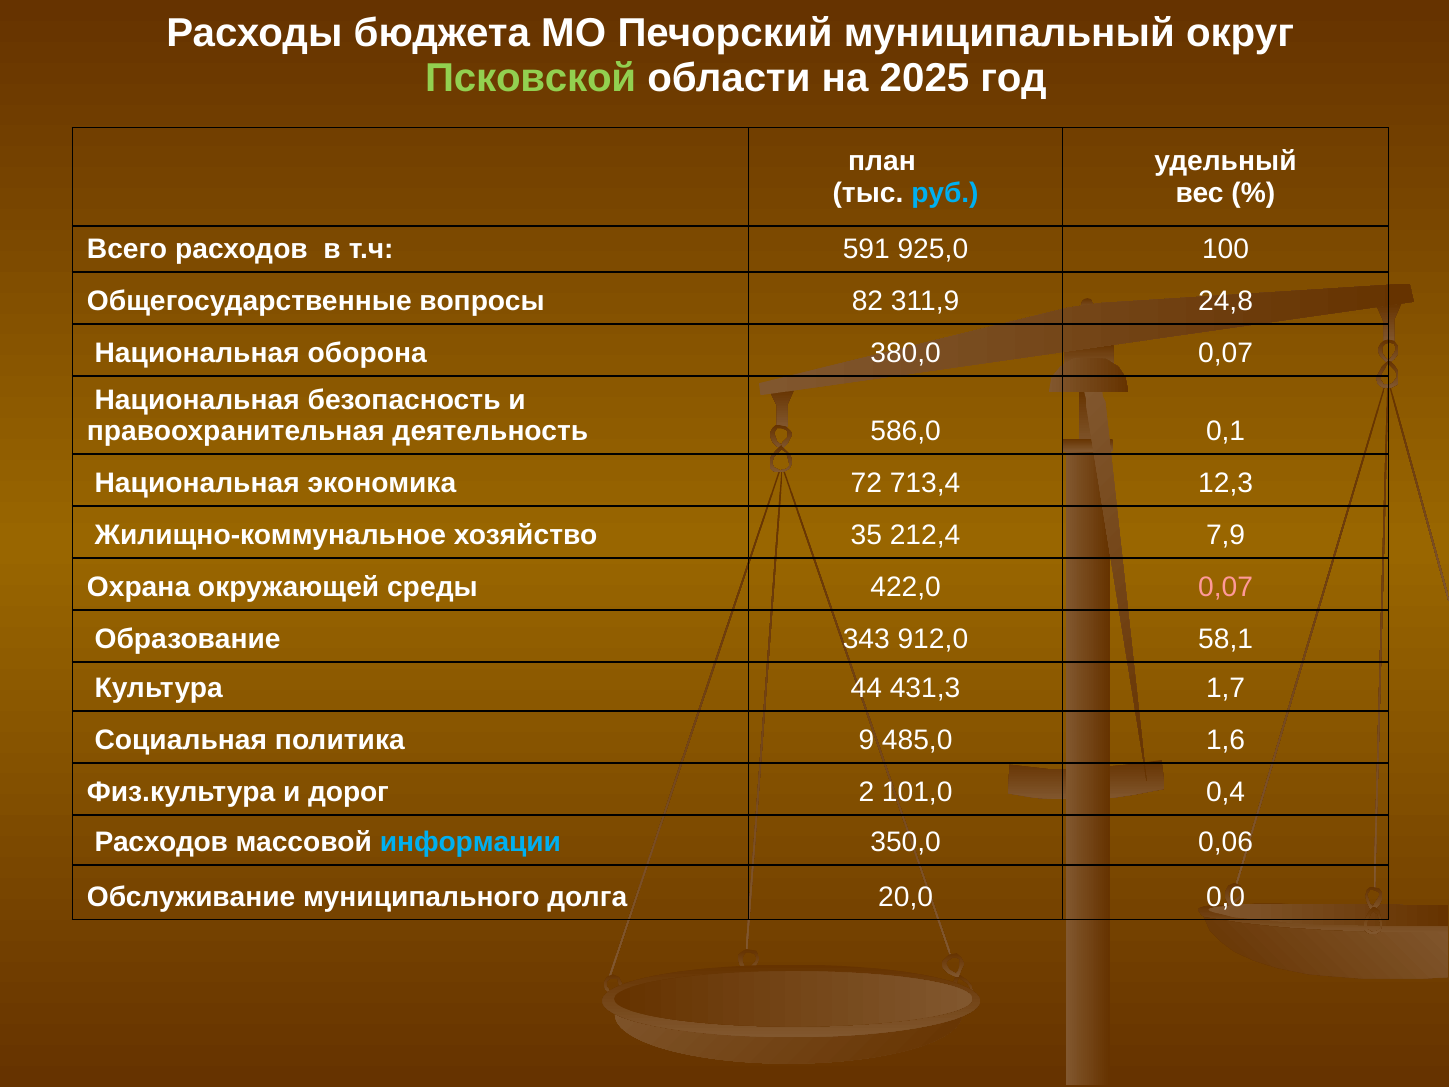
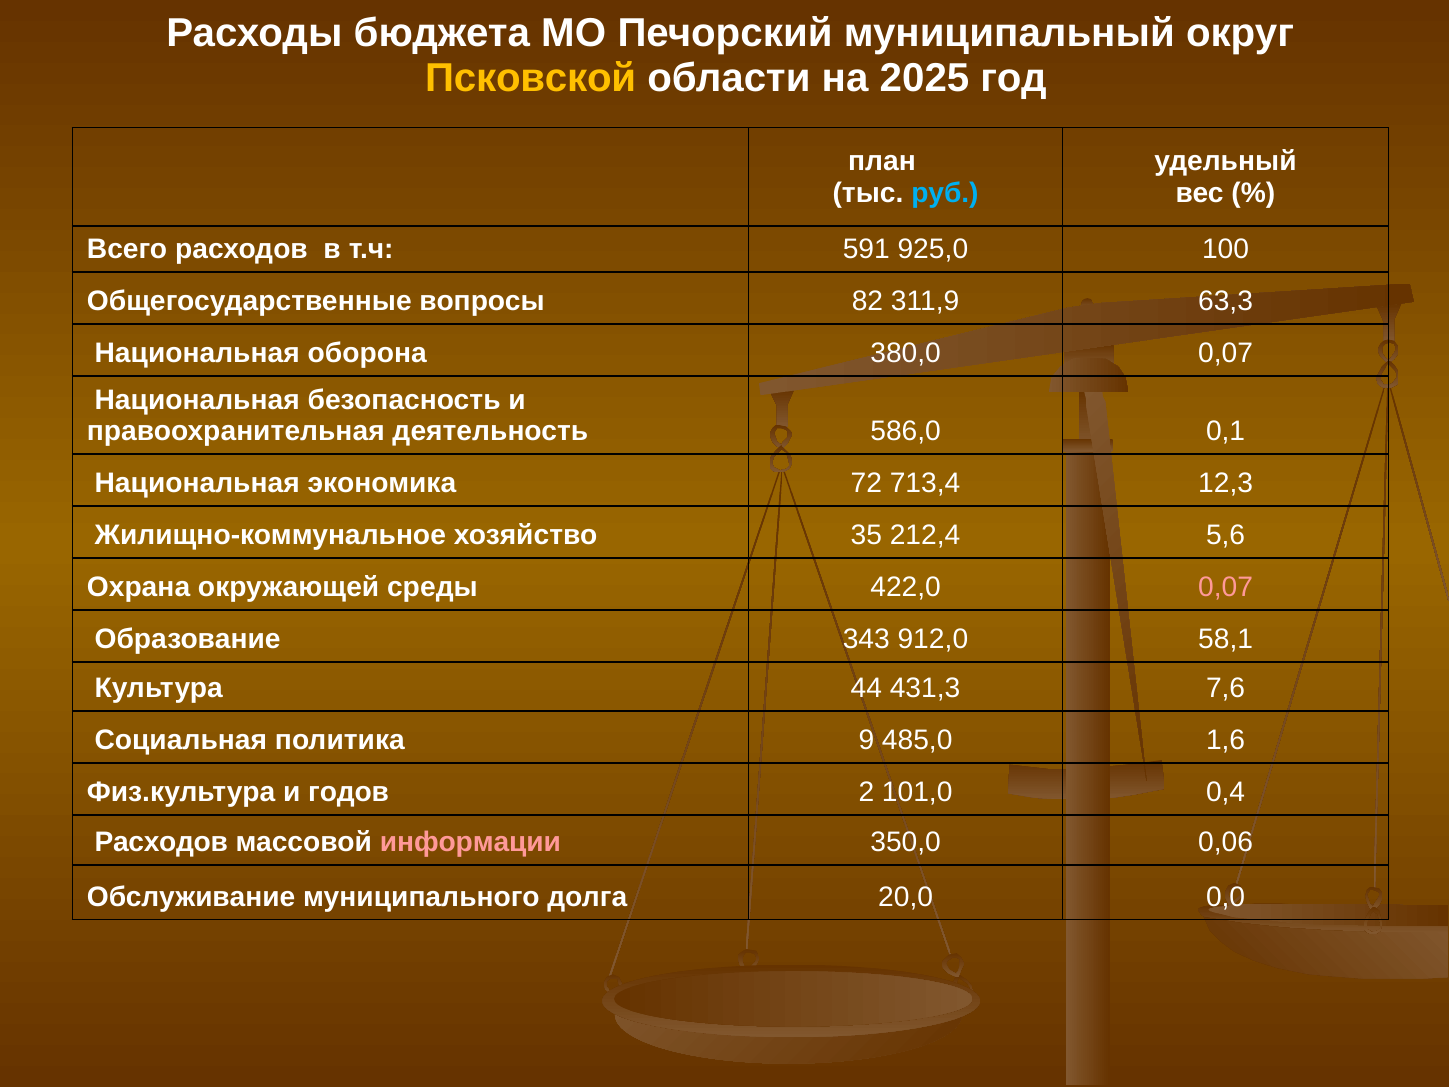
Псковской colour: light green -> yellow (531, 78)
24,8: 24,8 -> 63,3 (1226, 301)
7,9: 7,9 -> 5,6 (1226, 535)
1,7: 1,7 -> 7,6 (1226, 688)
дорог: дорог -> годов (349, 792)
информации colour: light blue -> pink (470, 842)
